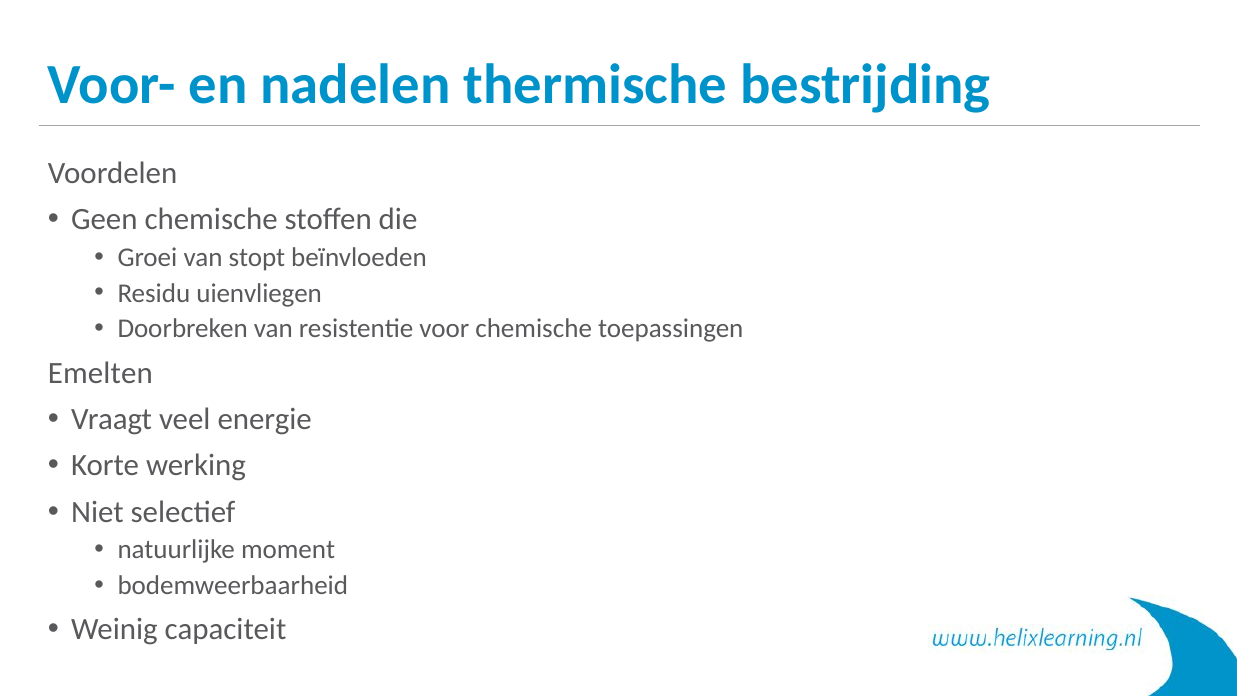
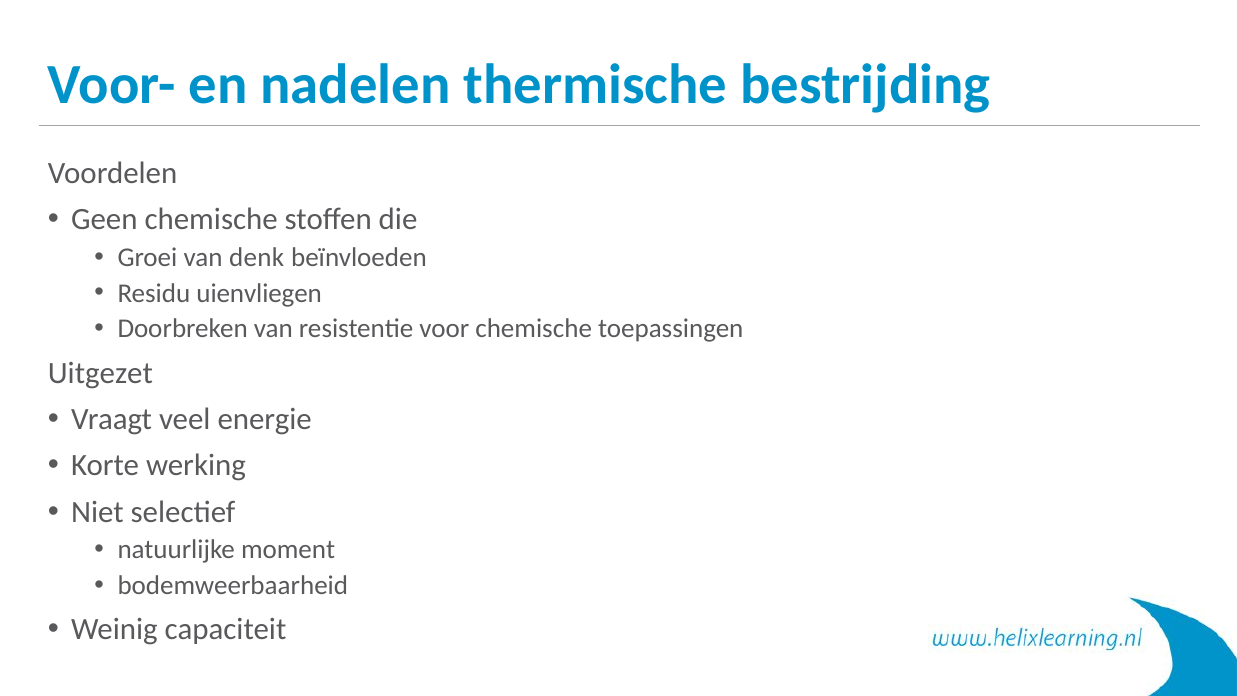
stopt: stopt -> denk (257, 257)
Emelten: Emelten -> Uitgezet (100, 373)
